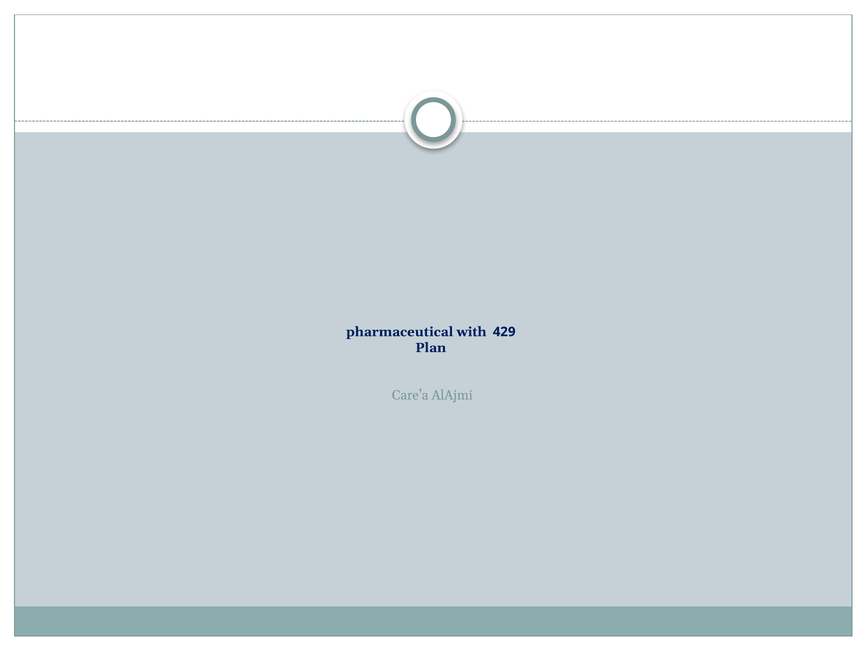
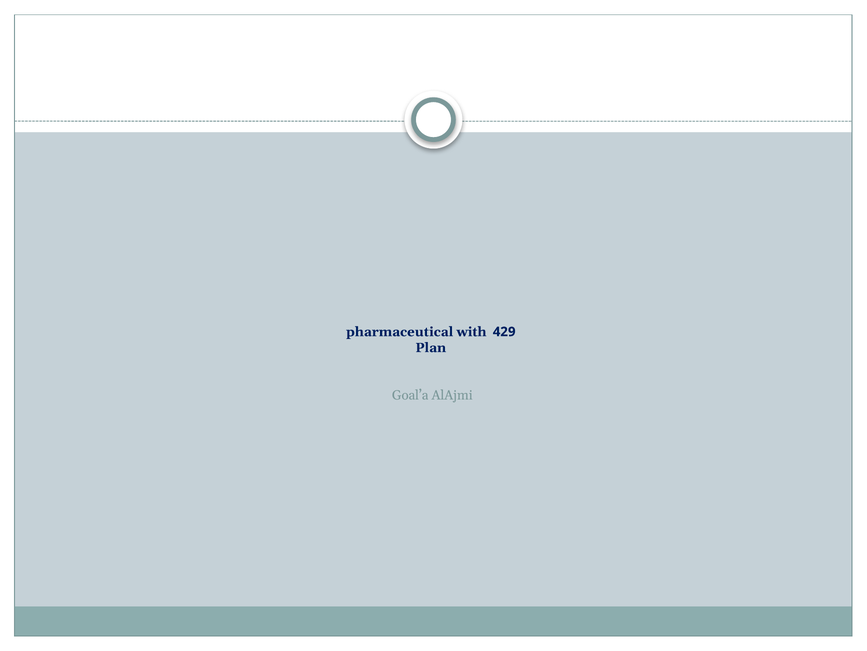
Care’a: Care’a -> Goal’a (410, 395)
